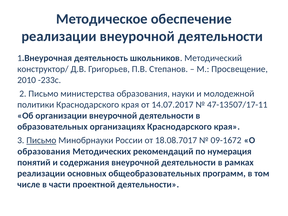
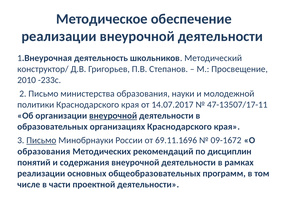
внеурочной underline: none -> present (113, 116)
18.08.7017: 18.08.7017 -> 69.11.1696 (176, 140)
нумерация: нумерация -> дисциплин (229, 151)
